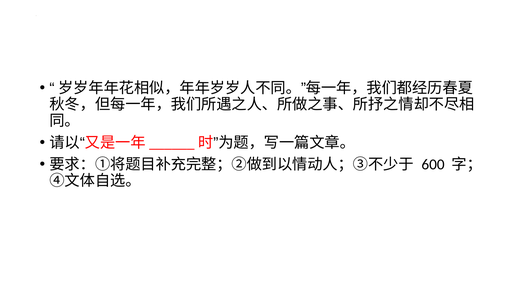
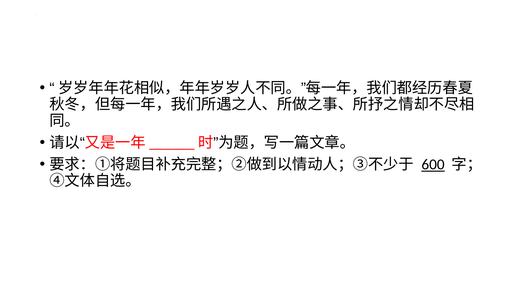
600 underline: none -> present (433, 165)
